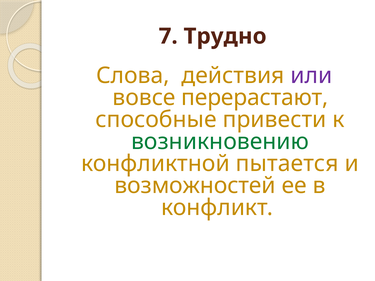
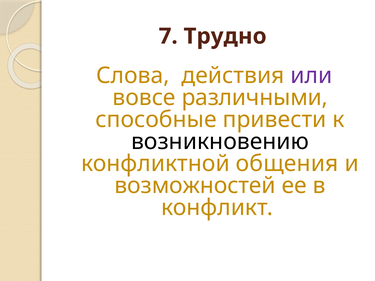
перерастают: перерастают -> различными (255, 98)
возникновению colour: green -> black (220, 142)
пытается: пытается -> общения (287, 164)
